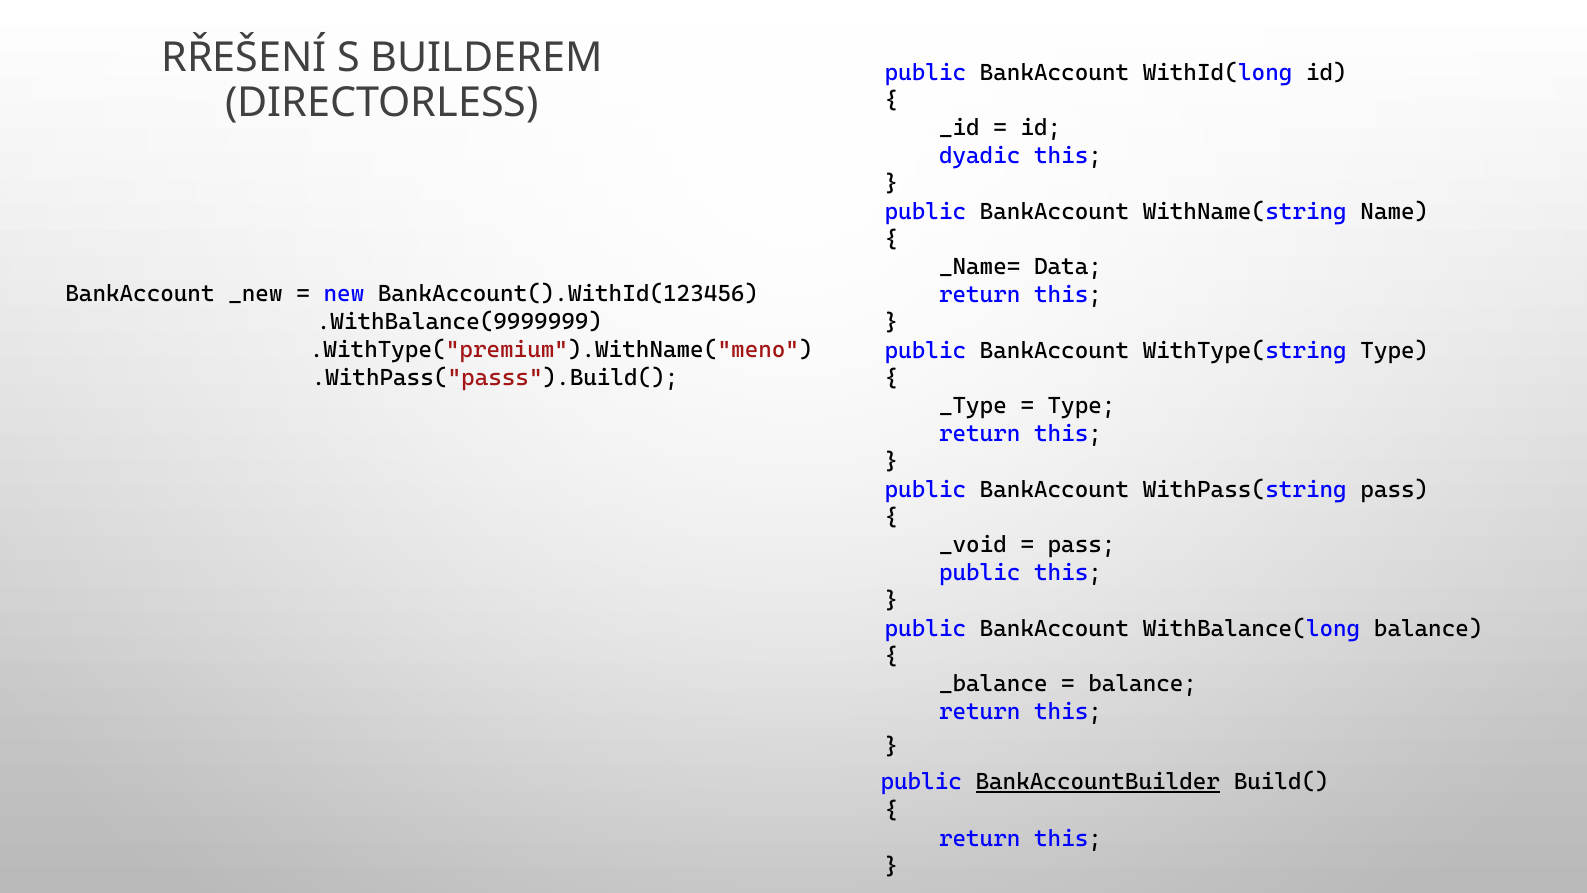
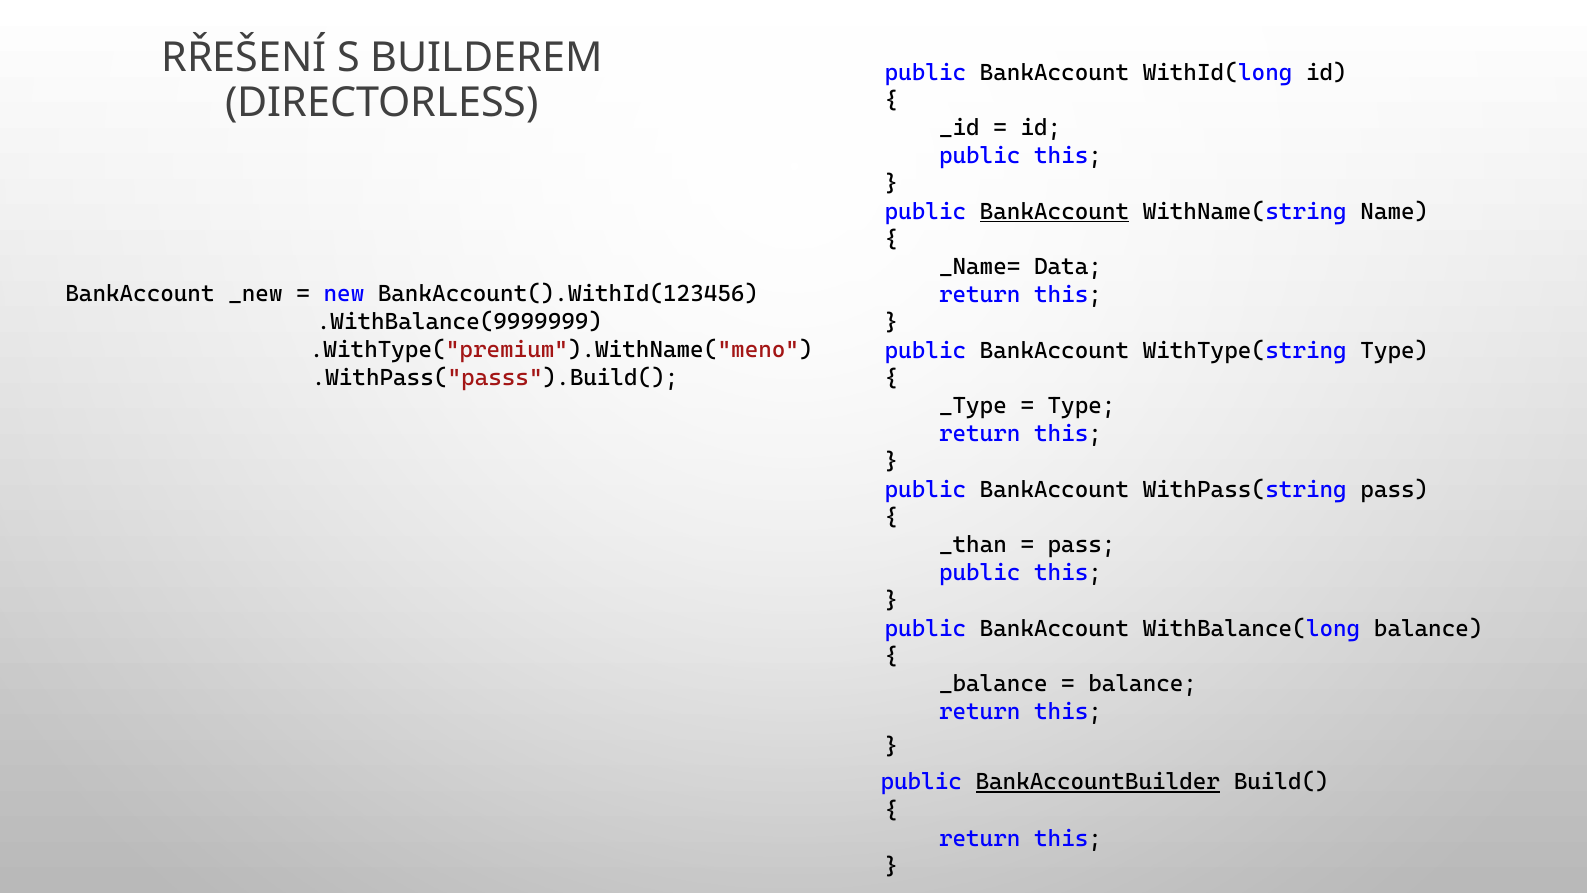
dyadic: dyadic -> public (980, 156)
BankAccount underline: none -> present (1054, 212)
_void: _void -> _than (973, 545)
